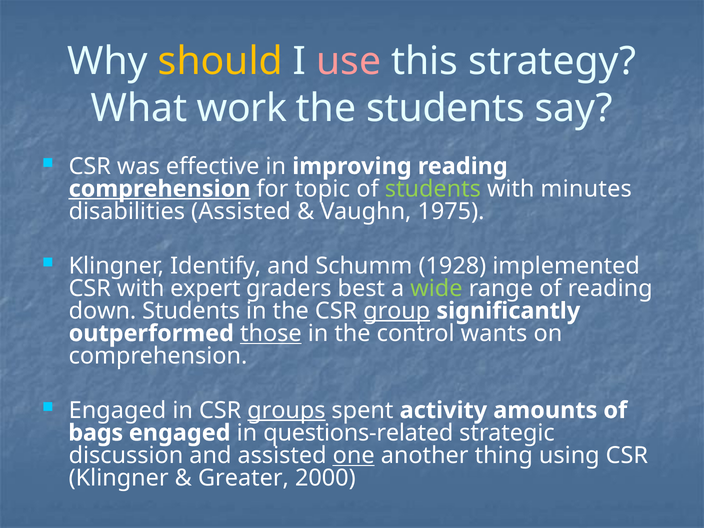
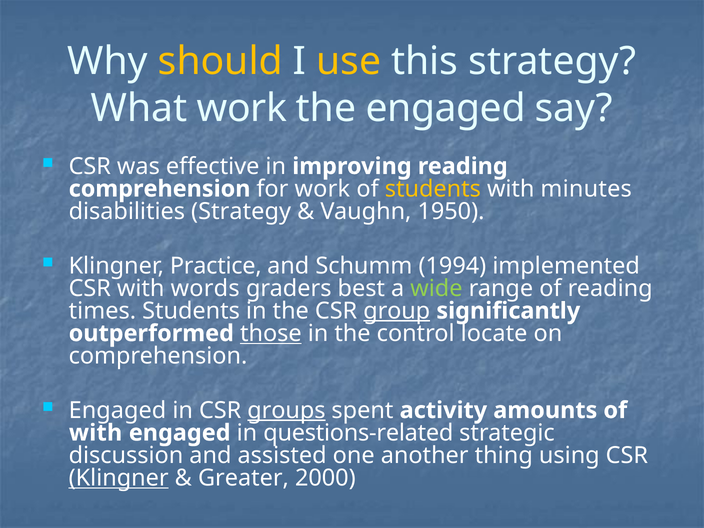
use colour: pink -> yellow (349, 61)
the students: students -> engaged (446, 108)
comprehension underline: present -> none (160, 189)
for topic: topic -> work (322, 189)
students colour: light green -> yellow (433, 189)
disabilities Assisted: Assisted -> Strategy (241, 211)
1975: 1975 -> 1950 (451, 211)
Identify: Identify -> Practice (216, 266)
1928: 1928 -> 1994 (452, 266)
expert: expert -> words (205, 288)
down: down -> times (102, 311)
wants: wants -> locate (494, 333)
bags: bags -> with (96, 433)
one underline: present -> none (354, 455)
Klingner underline: none -> present (119, 478)
